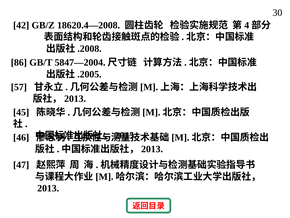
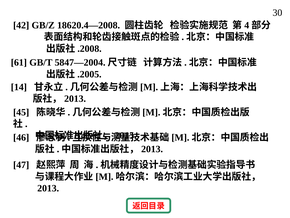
86: 86 -> 61 (19, 62)
57: 57 -> 14 (19, 87)
